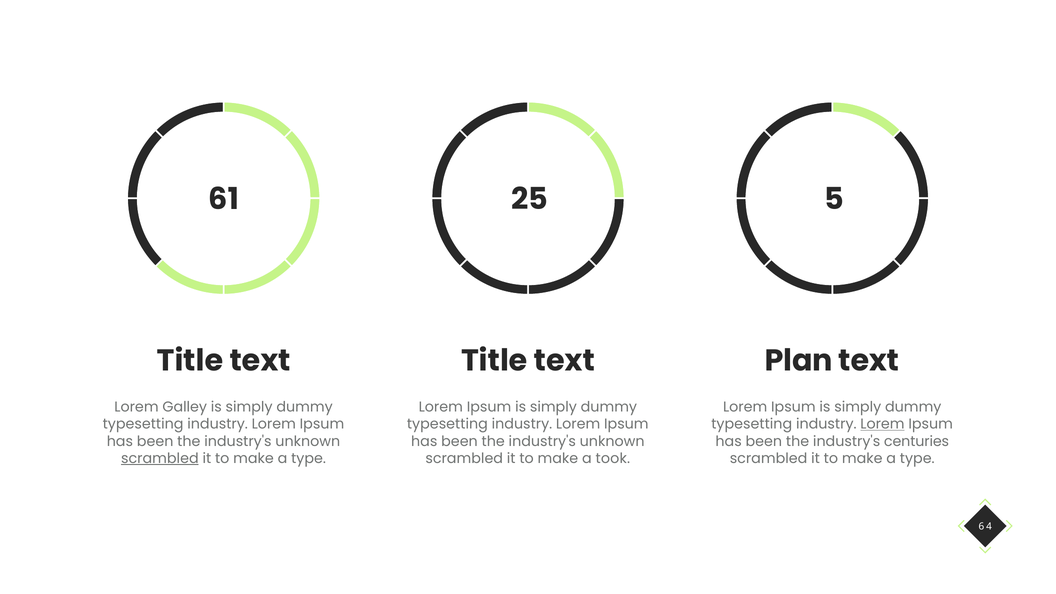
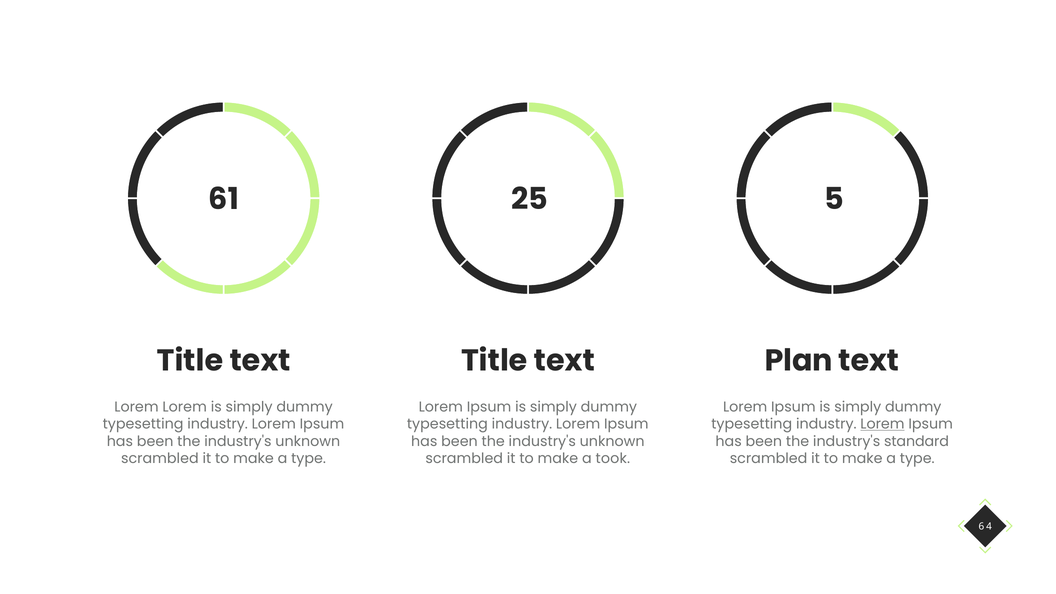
Lorem Galley: Galley -> Lorem (185, 407)
centuries: centuries -> standard (917, 441)
scrambled underline: present -> none (160, 459)
